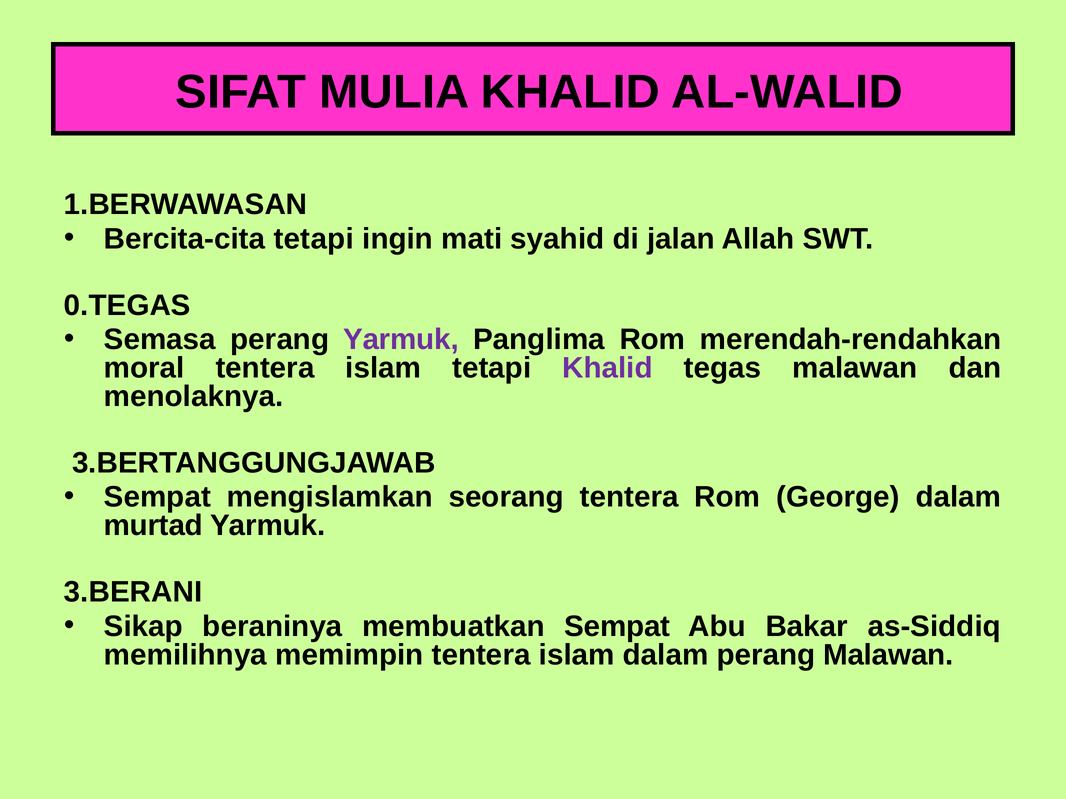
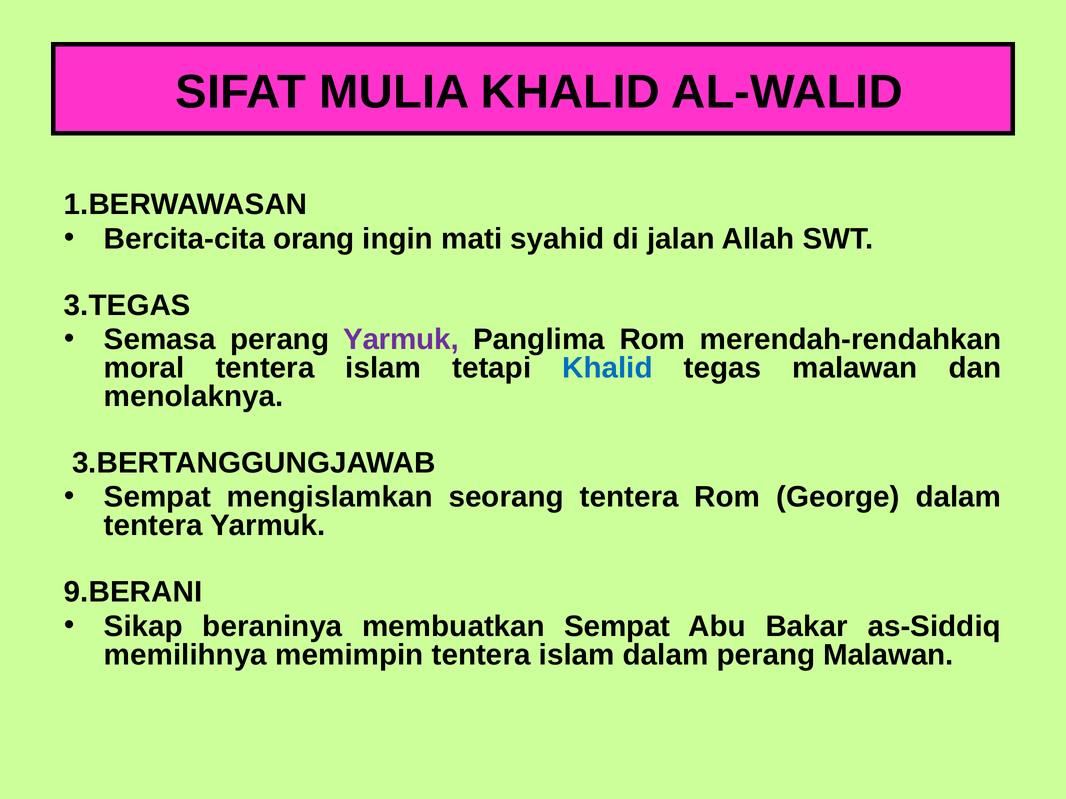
Bercita-cita tetapi: tetapi -> orang (314, 239)
0.TEGAS: 0.TEGAS -> 3.TEGAS (127, 306)
Khalid colour: purple -> blue (608, 368)
murtad: murtad -> tentera (153, 526)
3.BERANI: 3.BERANI -> 9.BERANI (133, 592)
